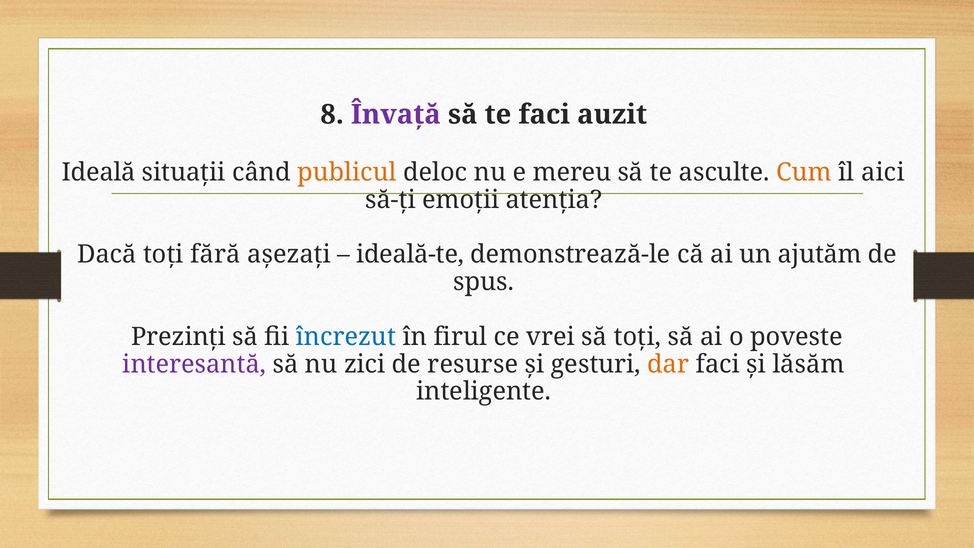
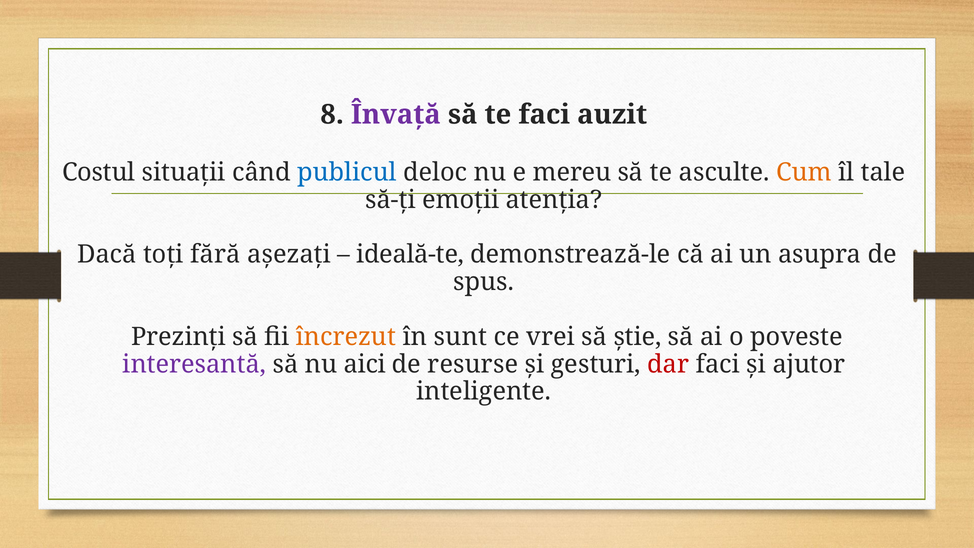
Ideală: Ideală -> Costul (99, 172)
publicul colour: orange -> blue (347, 172)
aici: aici -> tale (883, 172)
ajutăm: ajutăm -> asupra (820, 255)
încrezut colour: blue -> orange (346, 337)
firul: firul -> sunt (460, 337)
să toți: toți -> știe (638, 337)
zici: zici -> aici (365, 364)
dar colour: orange -> red (668, 364)
lăsăm: lăsăm -> ajutor (809, 364)
